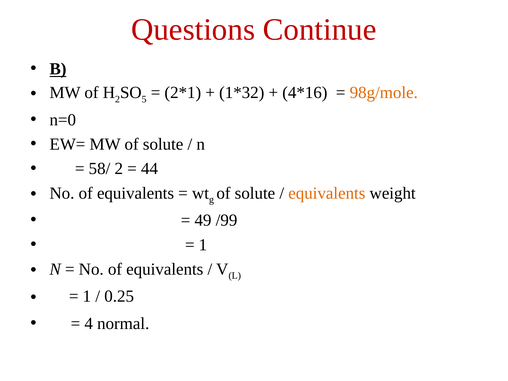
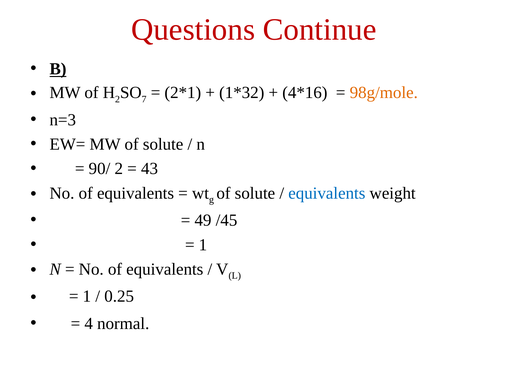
5: 5 -> 7 (144, 99)
n=0: n=0 -> n=3 (63, 120)
58/: 58/ -> 90/ (99, 169)
44: 44 -> 43 (150, 169)
equivalents colour: orange -> blue (327, 193)
/99: /99 -> /45 (227, 220)
